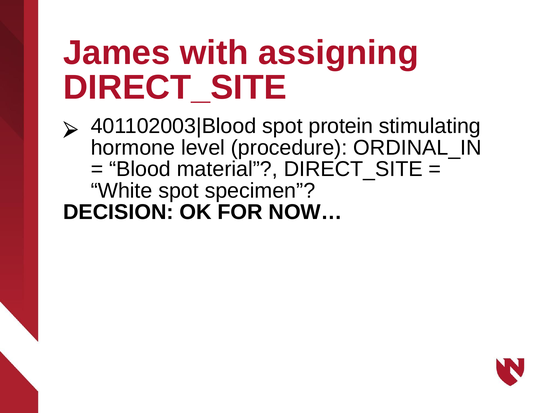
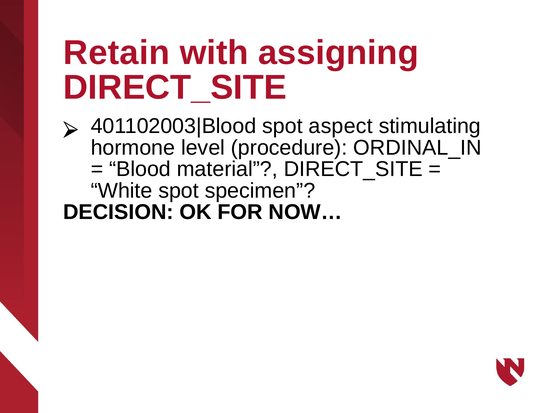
James: James -> Retain (117, 53)
protein: protein -> aspect (341, 126)
